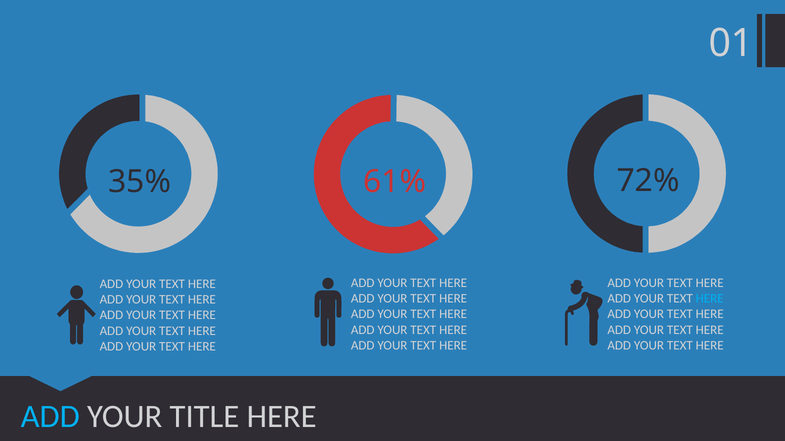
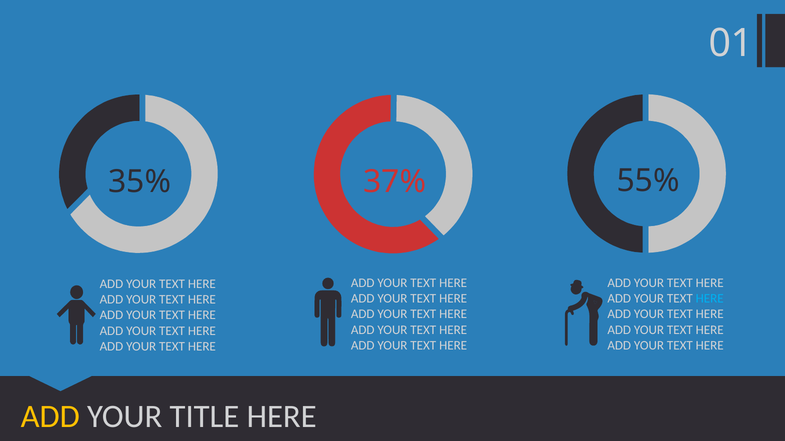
61%: 61% -> 37% (395, 182)
72%: 72% -> 55% (648, 181)
ADD colour: light blue -> yellow (50, 417)
